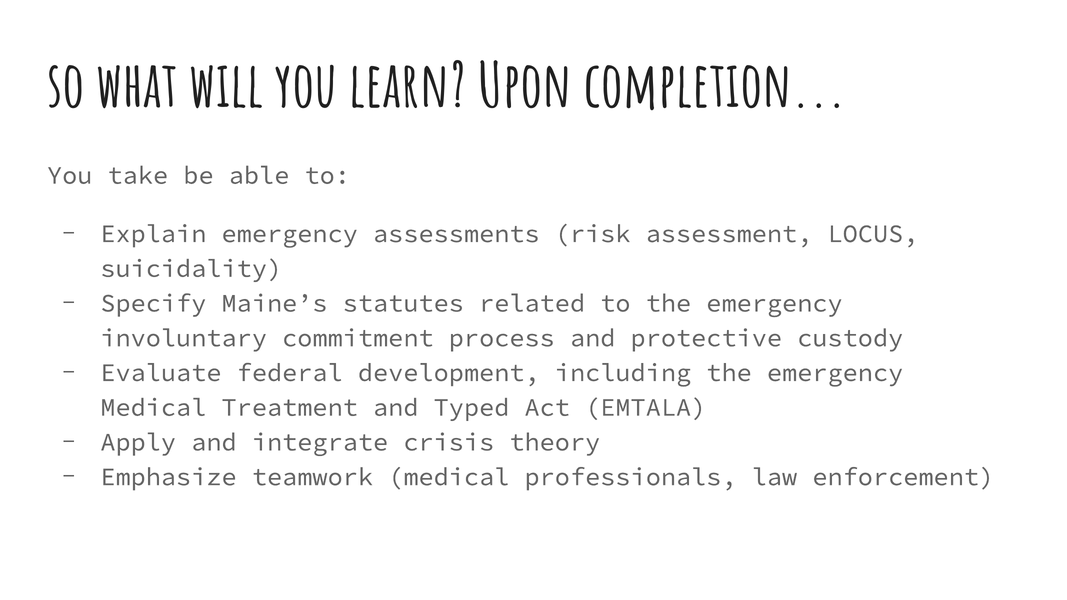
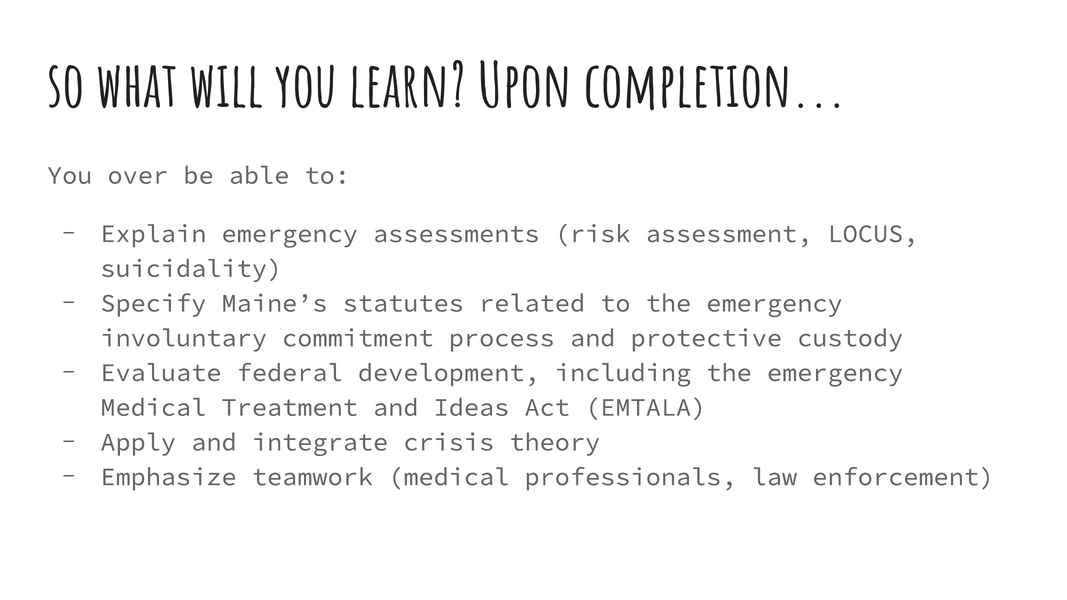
take: take -> over (138, 175)
Typed: Typed -> Ideas (472, 408)
